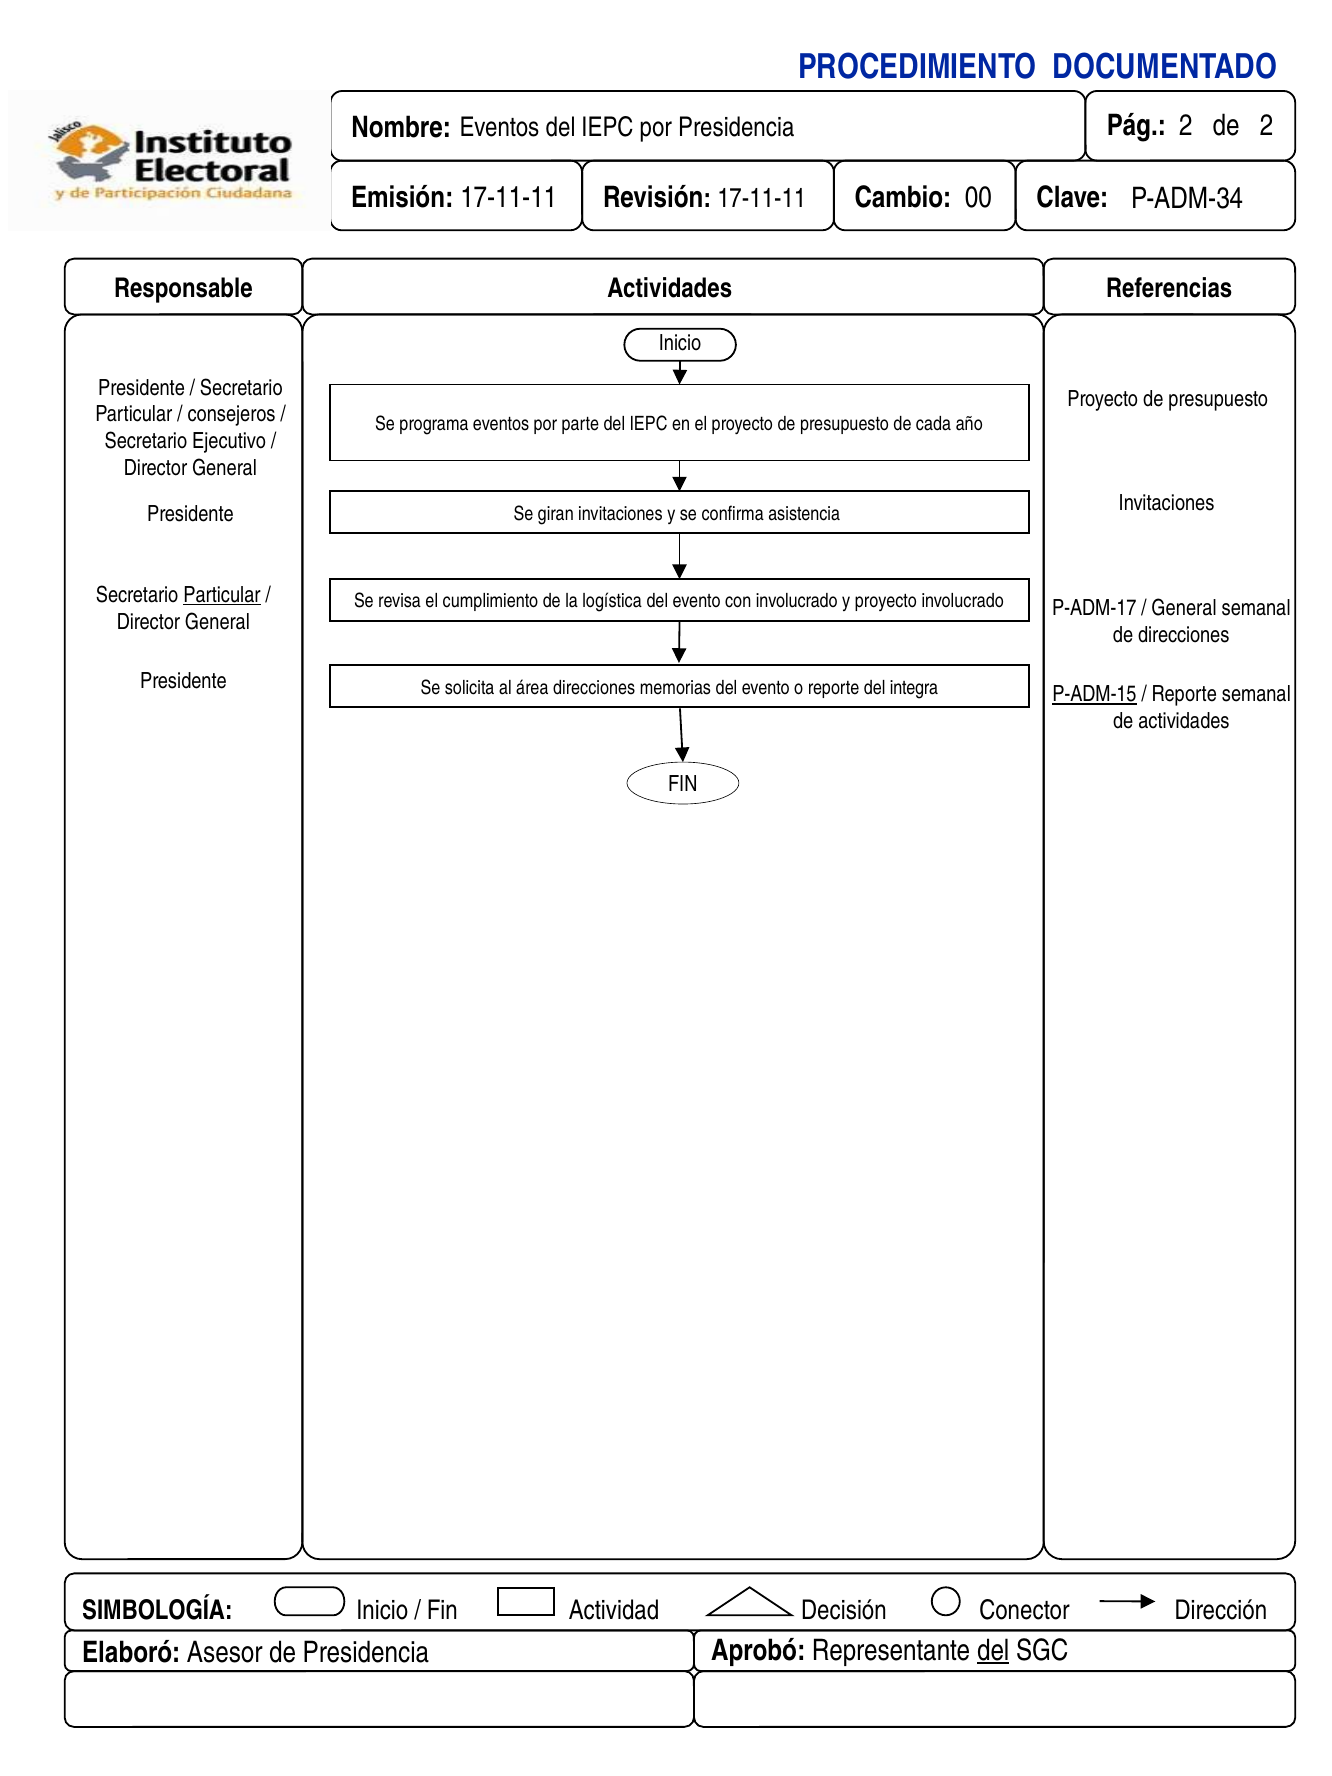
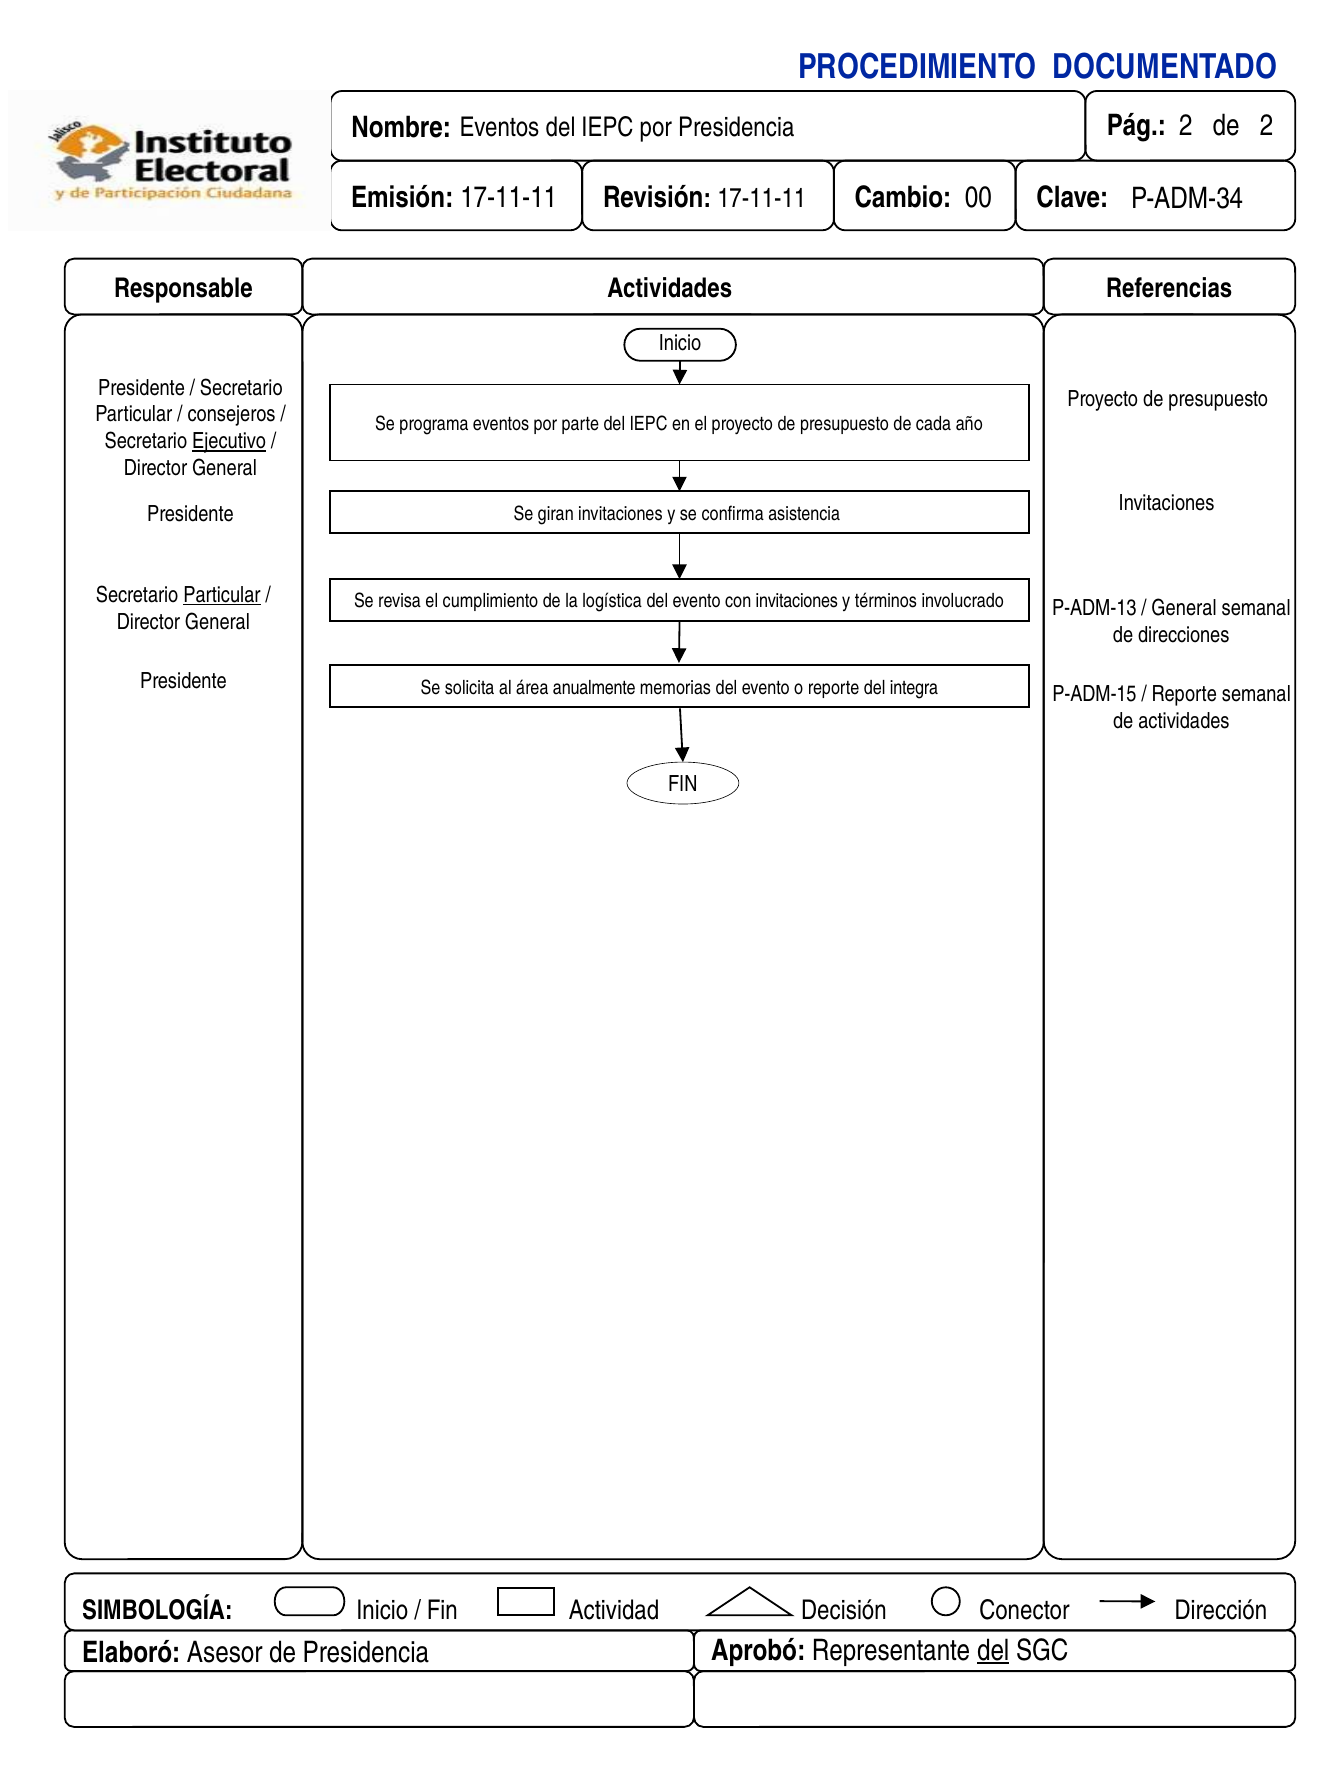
Ejecutivo underline: none -> present (229, 441)
con involucrado: involucrado -> invitaciones (797, 601)
y proyecto: proyecto -> términos (886, 601)
P-ADM-17: P-ADM-17 -> P-ADM-13 (1094, 608)
área direcciones: direcciones -> anualmente (594, 688)
P-ADM-15 underline: present -> none (1094, 695)
